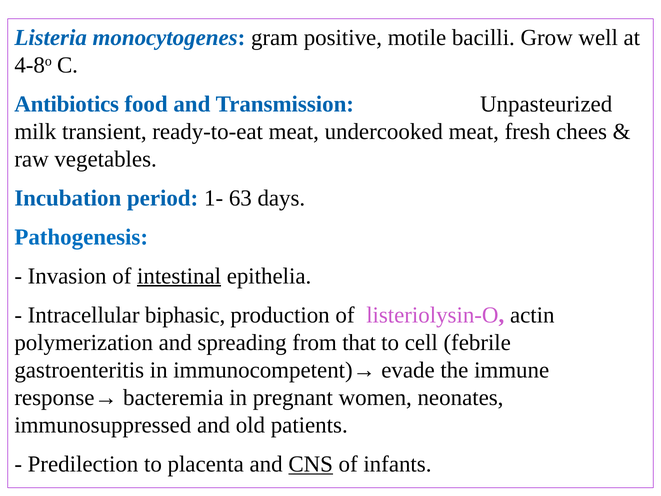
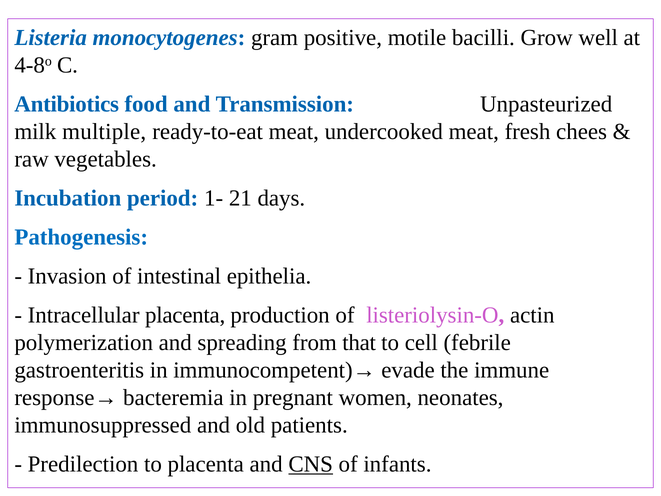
transient: transient -> multiple (104, 132)
63: 63 -> 21 (240, 198)
intestinal underline: present -> none (179, 276)
Intracellular biphasic: biphasic -> placenta (185, 315)
